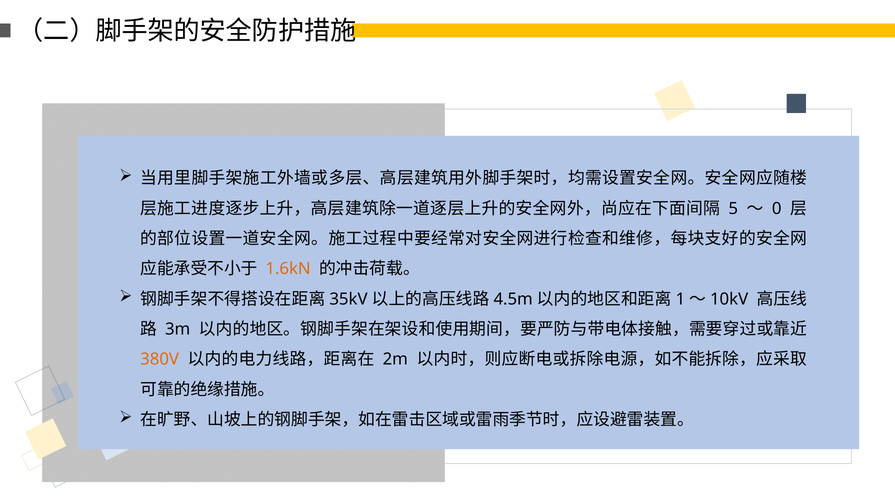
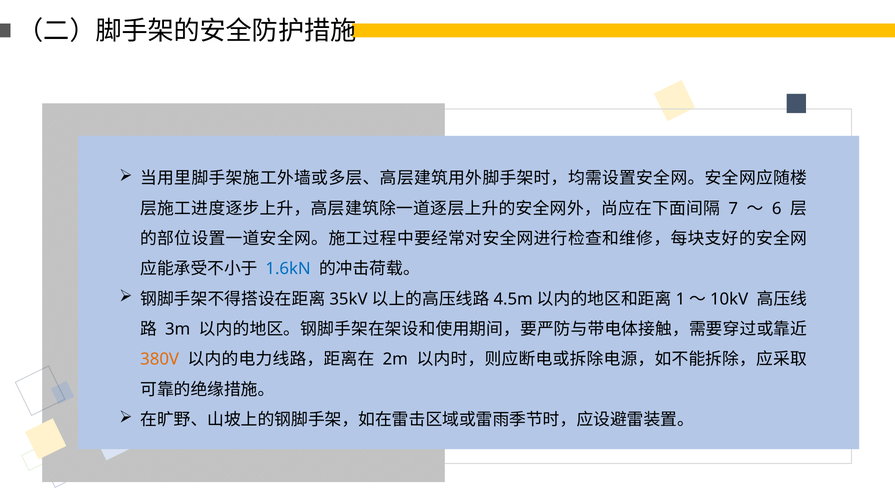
5: 5 -> 7 (733, 209)
0: 0 -> 6 (777, 209)
1.6kN colour: orange -> blue (288, 269)
